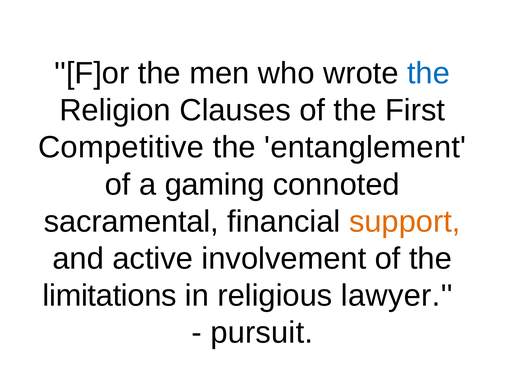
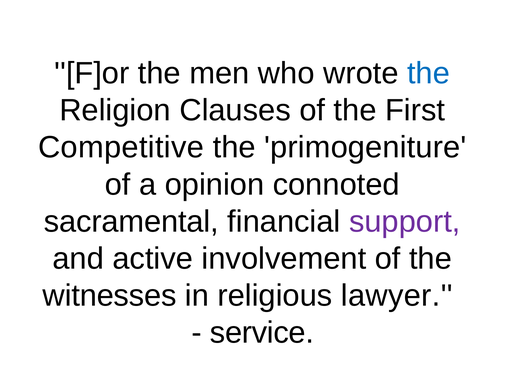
entanglement: entanglement -> primogeniture (365, 147)
gaming: gaming -> opinion (215, 184)
support colour: orange -> purple (405, 221)
limitations: limitations -> witnesses (110, 295)
pursuit: pursuit -> service (262, 332)
